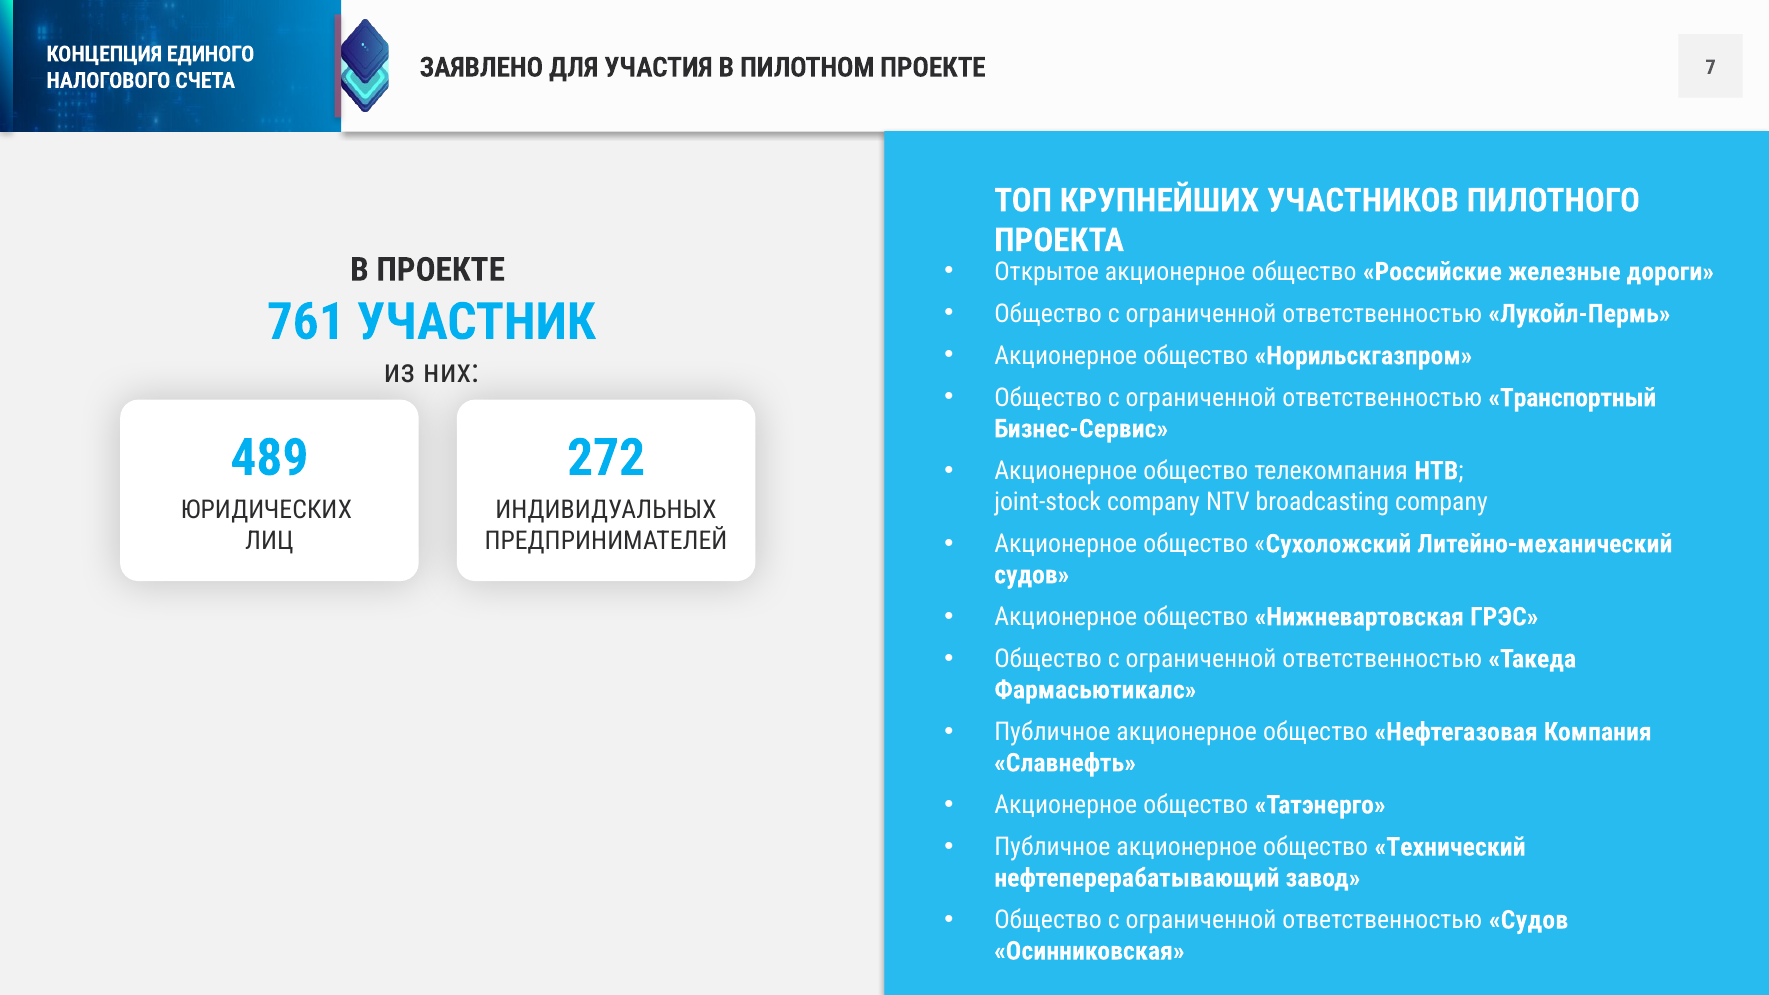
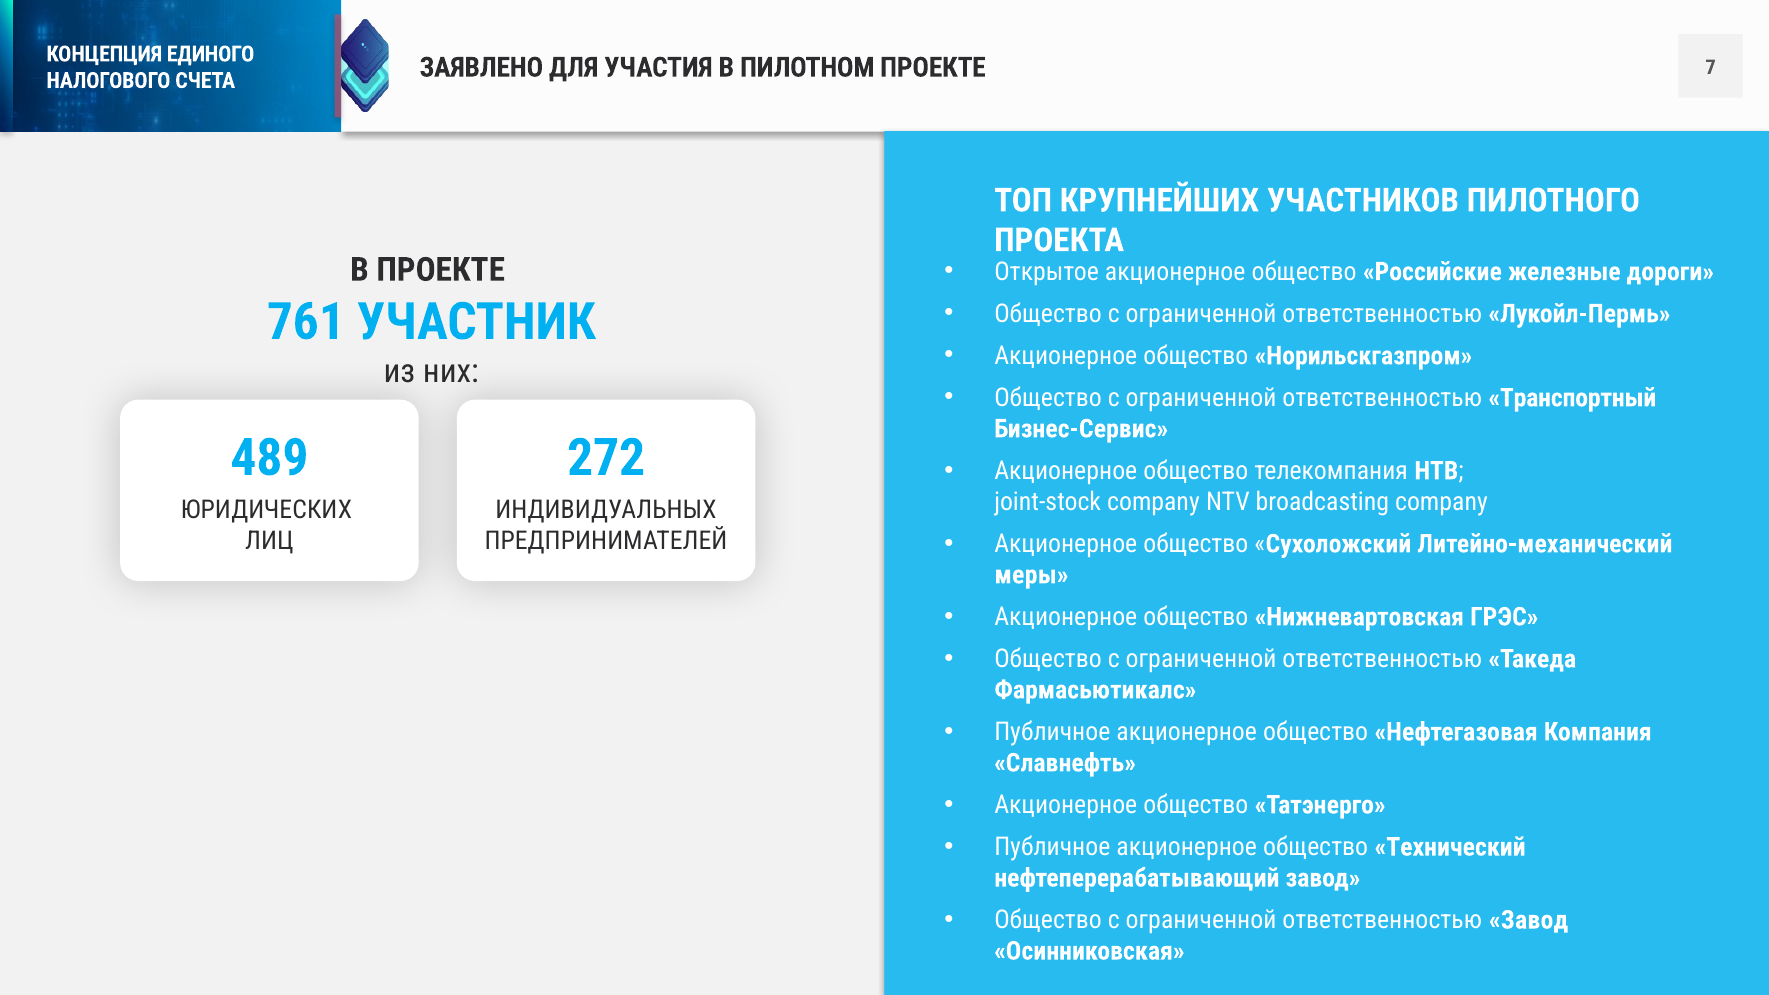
судов: судов -> меры (1032, 575)
ответственностью Судов: Судов -> Завод (1529, 920)
